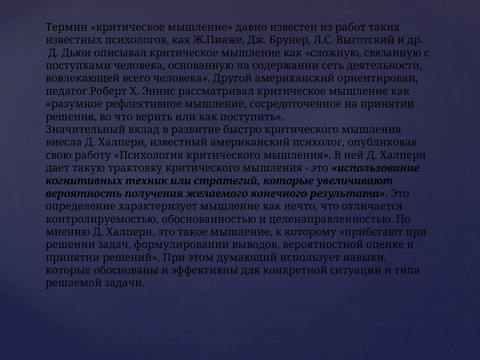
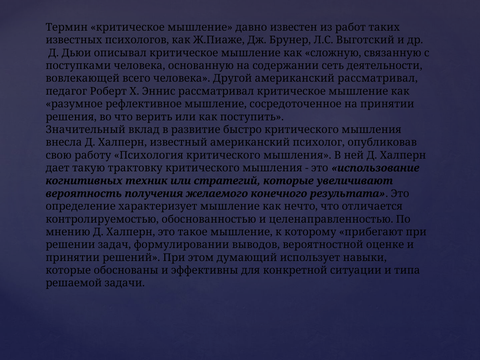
американский ориентирован: ориентирован -> рассматривал (378, 78)
